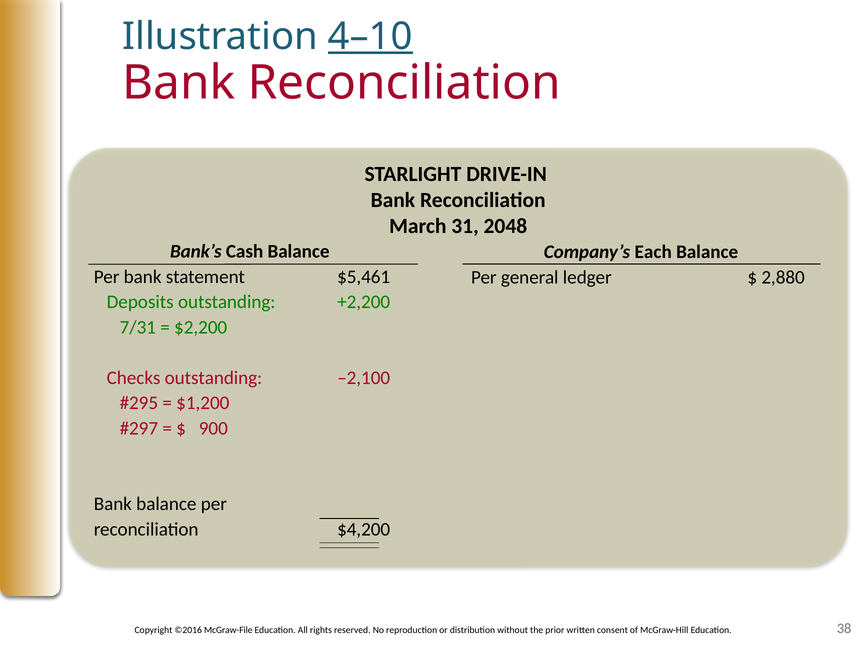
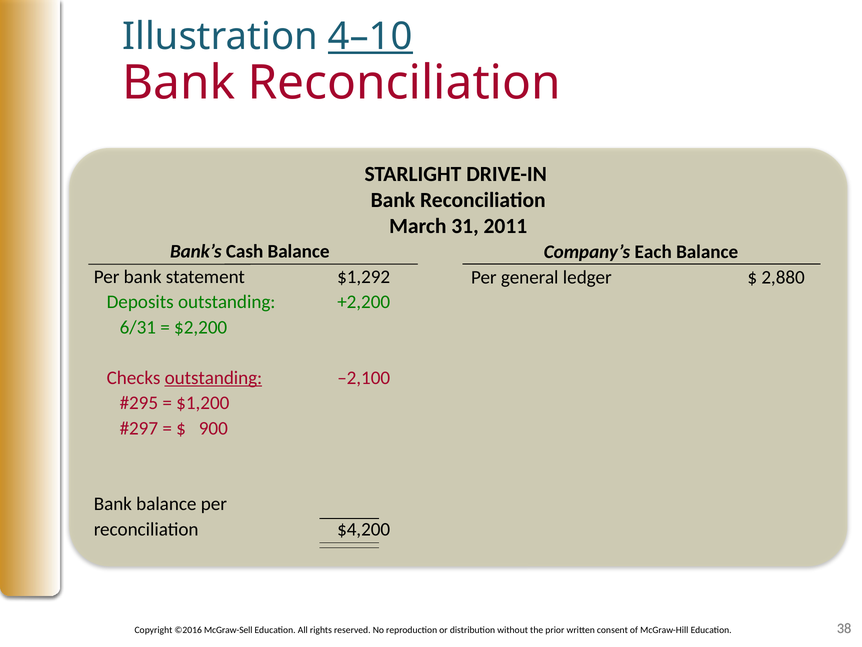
2048: 2048 -> 2011 (505, 226)
$5,461: $5,461 -> $1,292 (364, 277)
7/31: 7/31 -> 6/31 (138, 327)
outstanding underline: none -> present (213, 378)
McGraw-File: McGraw-File -> McGraw-Sell (228, 630)
